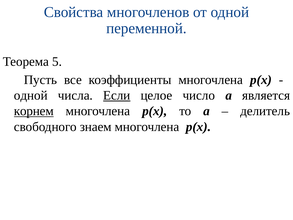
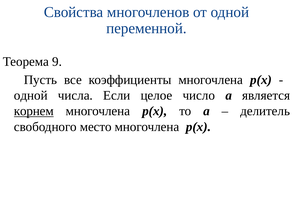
5: 5 -> 9 (57, 61)
Если underline: present -> none (117, 95)
знаем: знаем -> место (96, 127)
